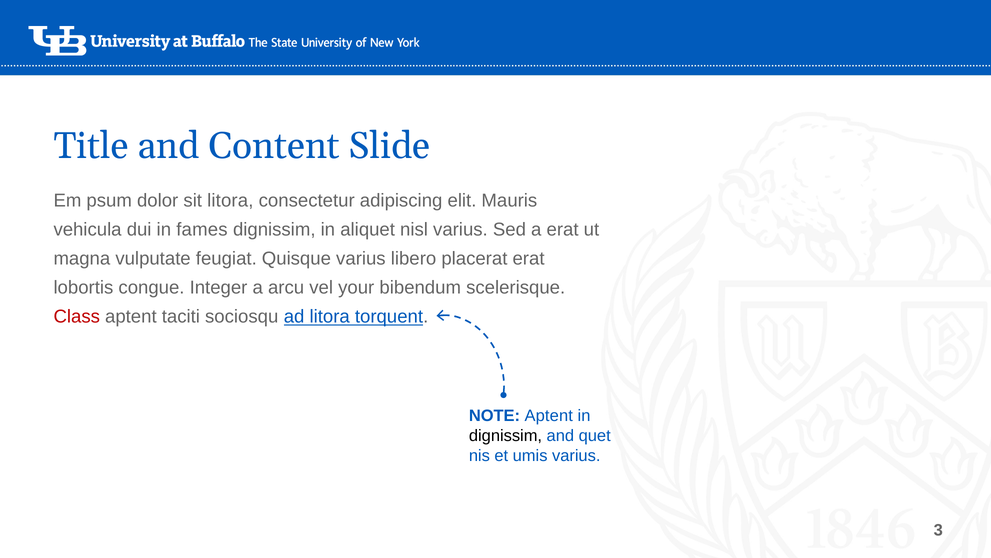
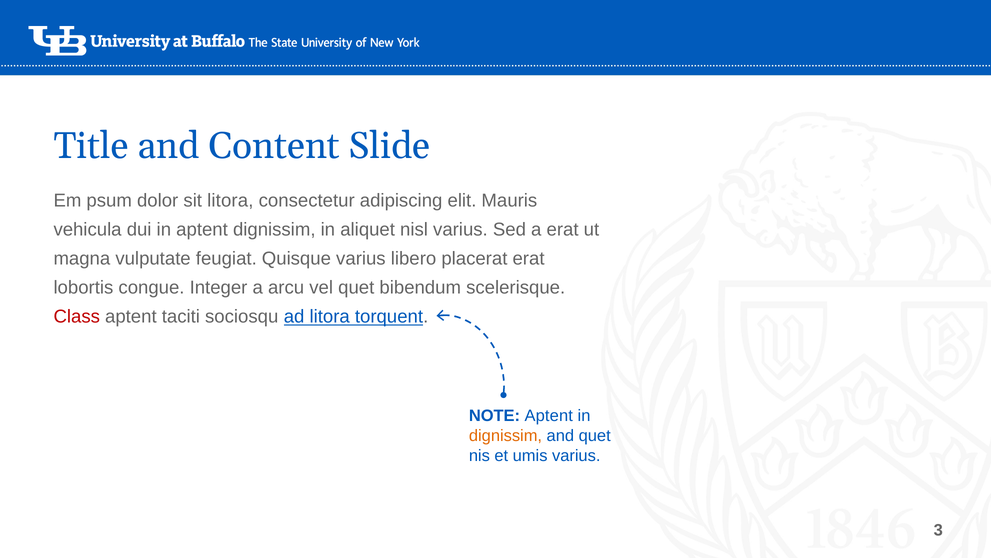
in fames: fames -> aptent (202, 229)
vel your: your -> quet (356, 287)
dignissim colour: black -> orange (505, 435)
